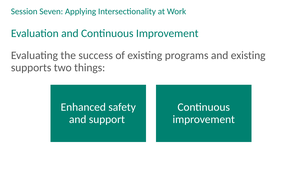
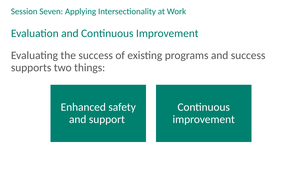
and existing: existing -> success (248, 55)
